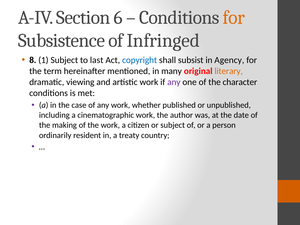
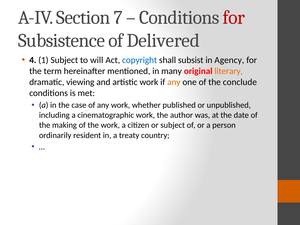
6: 6 -> 7 (118, 18)
for colour: orange -> red (234, 18)
Infringed: Infringed -> Delivered (163, 41)
8: 8 -> 4 (33, 60)
last: last -> will (97, 60)
any colour: purple -> orange (174, 82)
character: character -> conclude (240, 82)
